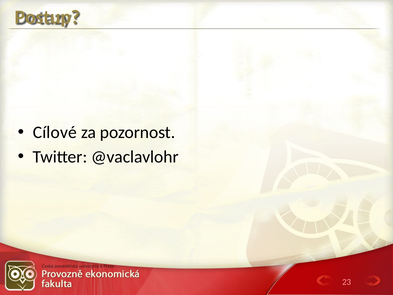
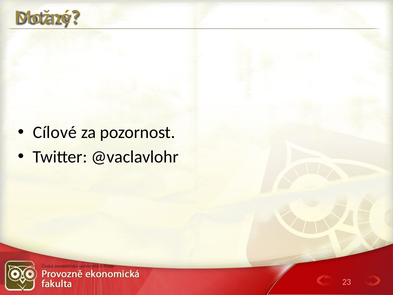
Postup: Postup -> Možné (47, 17)
